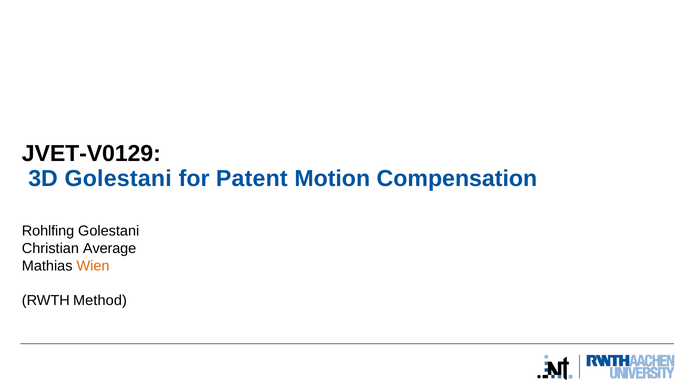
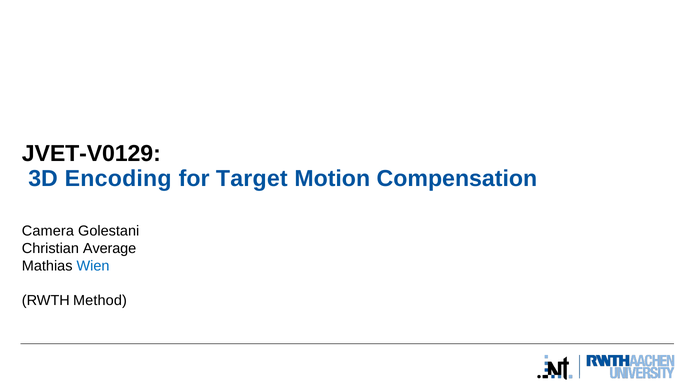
3D Golestani: Golestani -> Encoding (118, 179)
Patent: Patent -> Target (252, 179)
Rohlfing: Rohlfing -> Camera (48, 231)
Wien colour: orange -> blue (93, 266)
